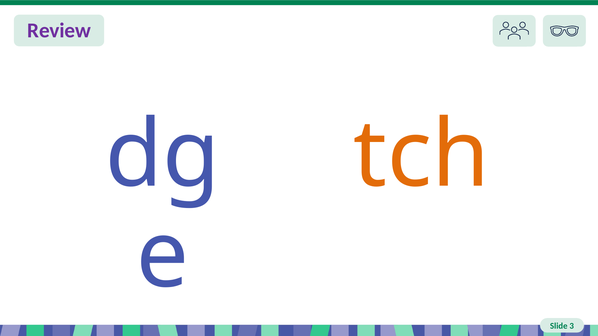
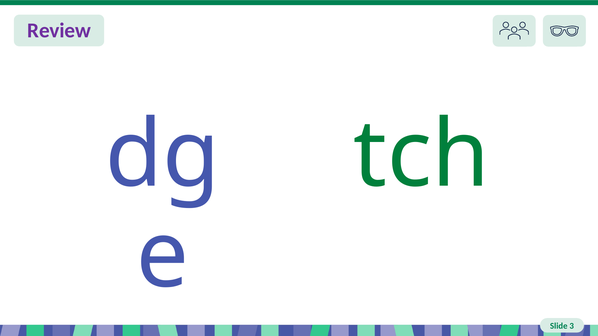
tch colour: orange -> green (421, 155)
